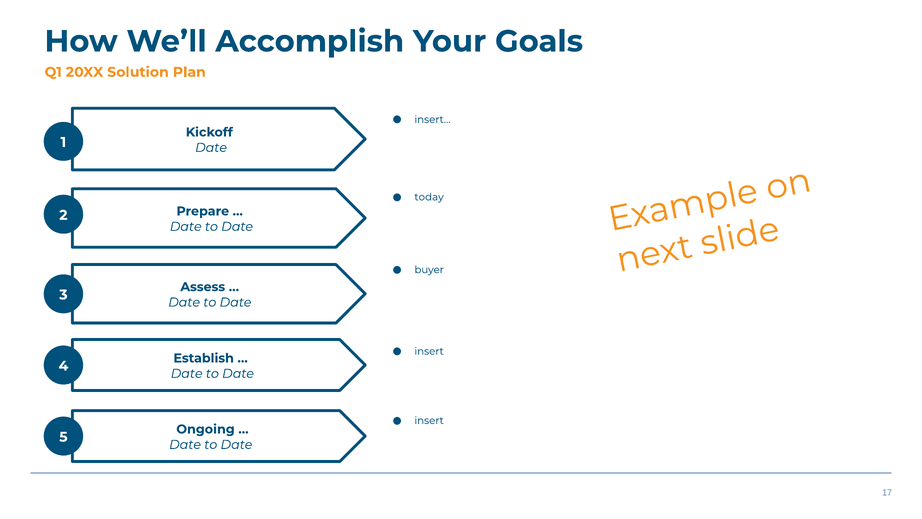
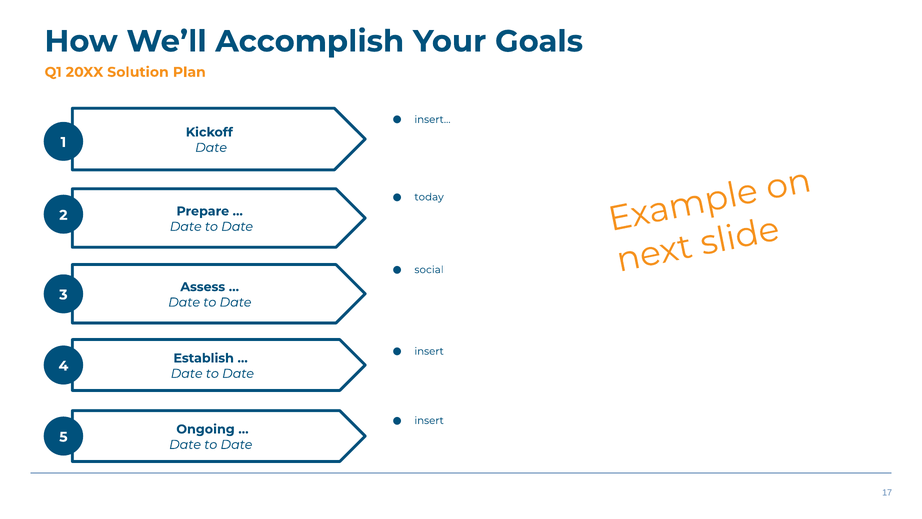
buyer: buyer -> social (429, 270)
